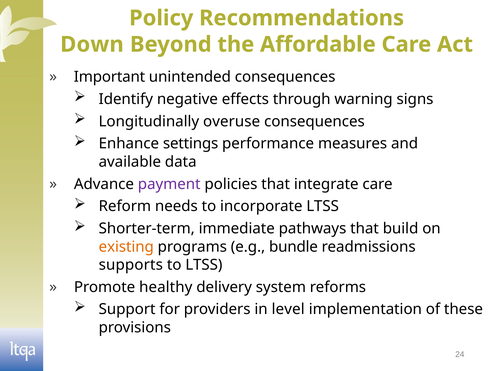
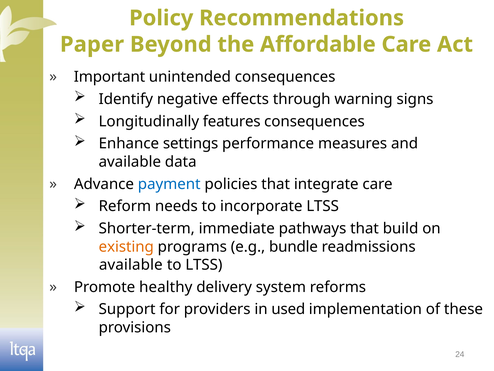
Down: Down -> Paper (92, 44)
overuse: overuse -> features (232, 121)
payment colour: purple -> blue (169, 184)
supports: supports -> available (131, 264)
level: level -> used (288, 309)
